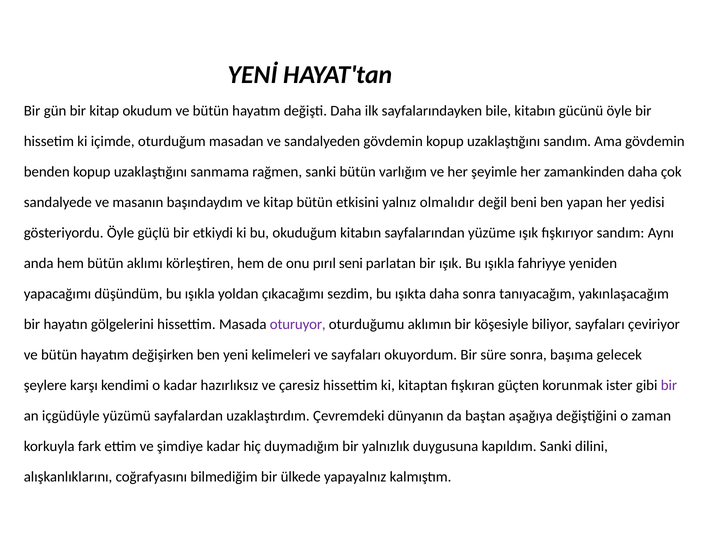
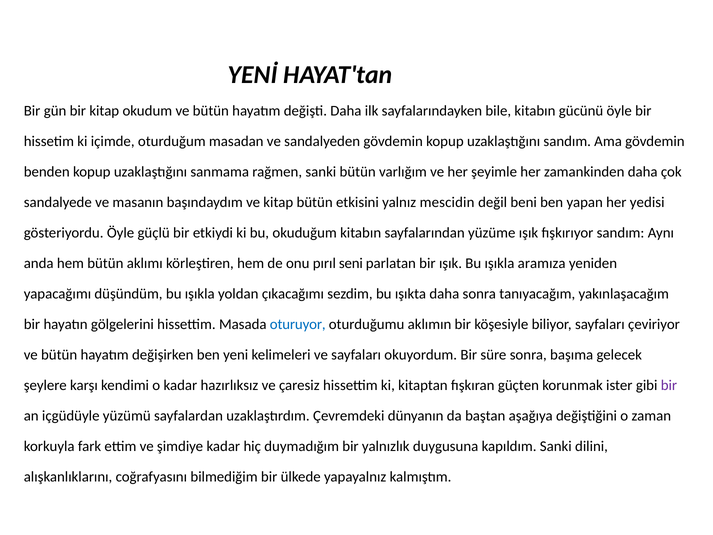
olmalıdır: olmalıdır -> mescidin (447, 202)
fahriyye: fahriyye -> aramıza (542, 263)
oturuyor colour: purple -> blue (298, 324)
